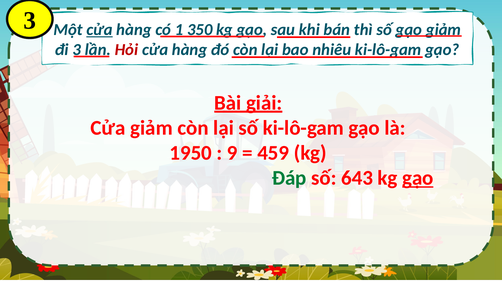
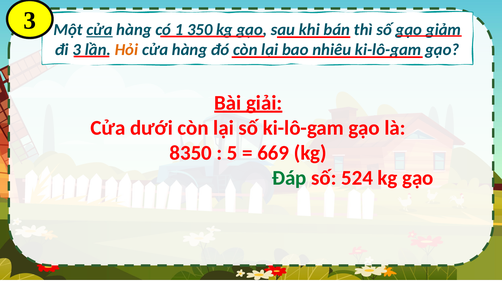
Hỏi colour: red -> orange (126, 50)
Cửa giảm: giảm -> dưới (152, 128)
1950: 1950 -> 8350 (191, 153)
9: 9 -> 5 (232, 153)
459: 459 -> 669 (273, 153)
643: 643 -> 524 (357, 178)
gạo underline: present -> none (418, 178)
